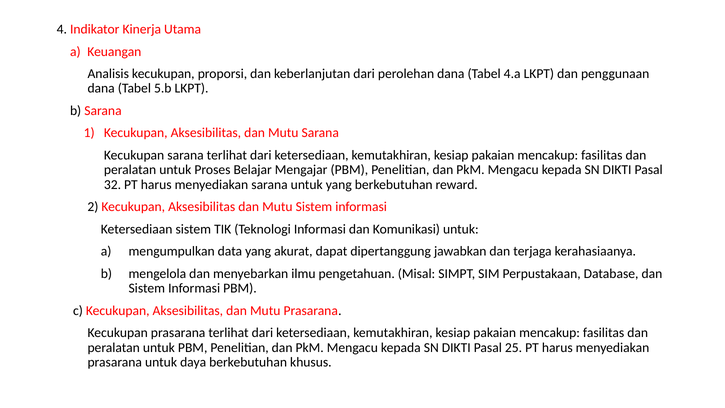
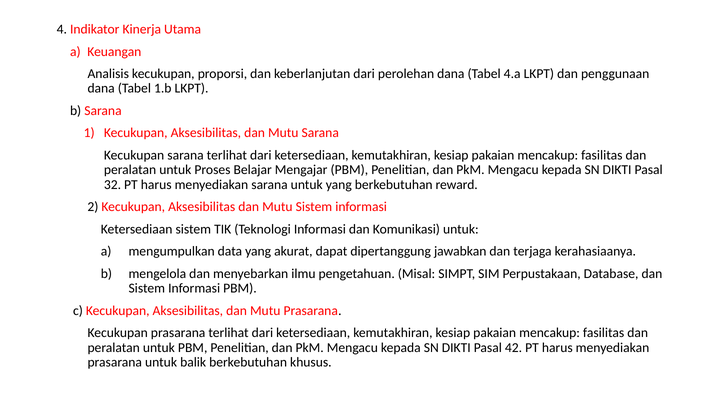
5.b: 5.b -> 1.b (163, 88)
25: 25 -> 42 (514, 347)
daya: daya -> balik (193, 362)
